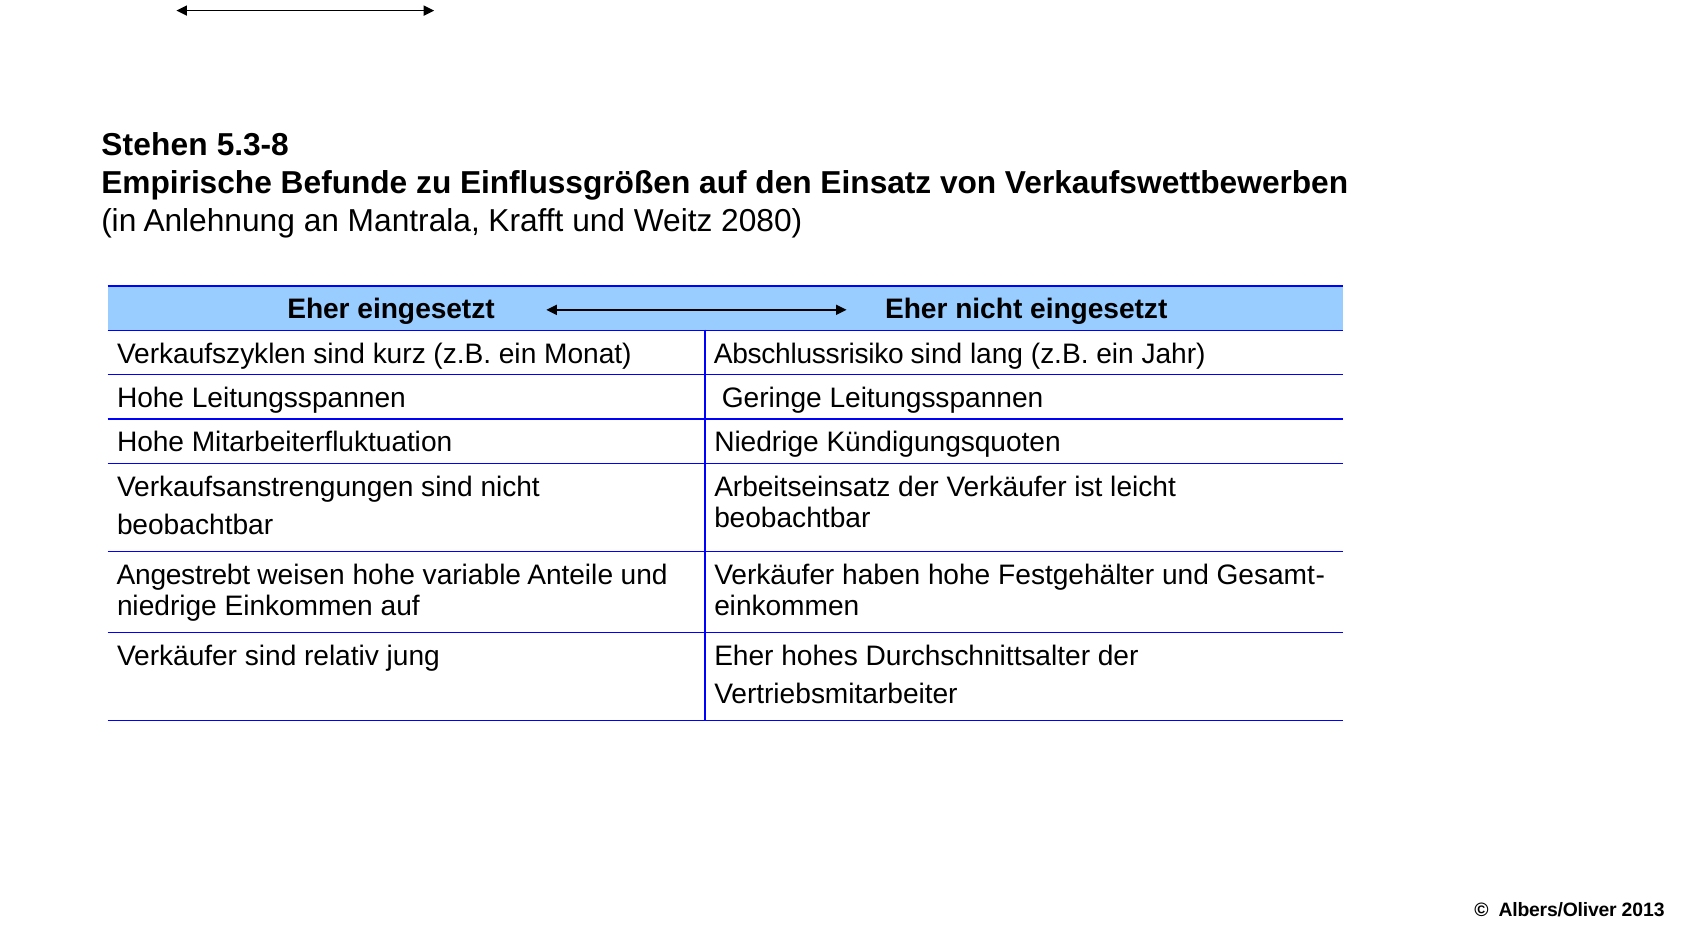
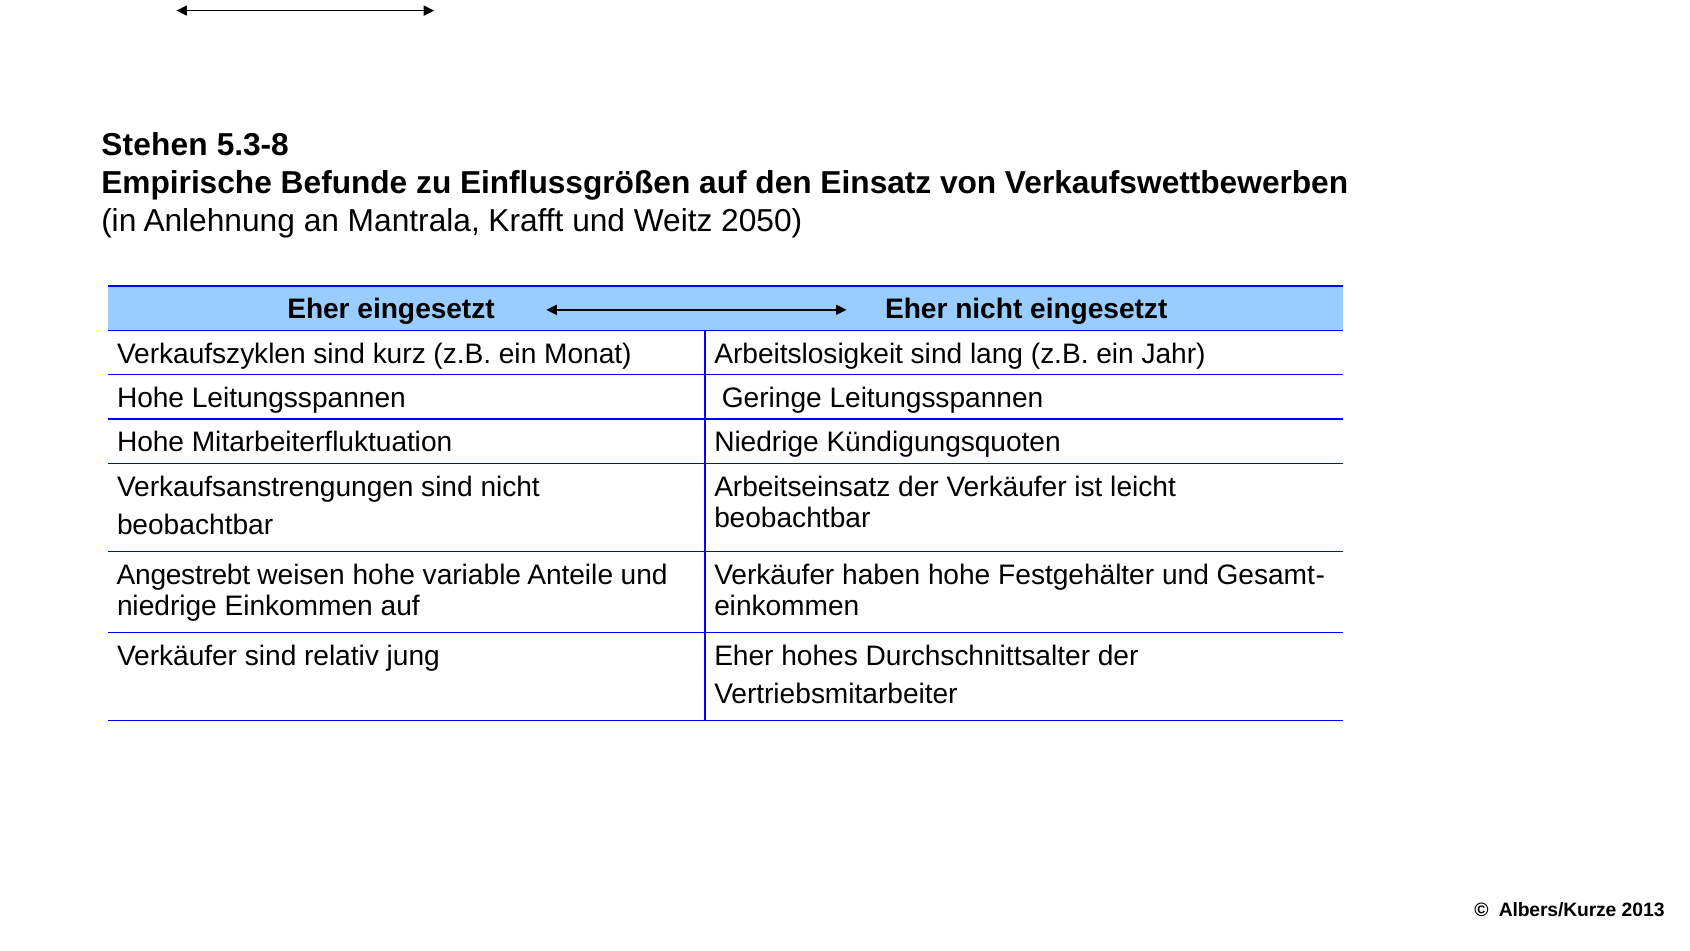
2080: 2080 -> 2050 (762, 221)
Abschlussrisiko: Abschlussrisiko -> Arbeitslosigkeit (809, 354)
Albers/Oliver: Albers/Oliver -> Albers/Kurze (1558, 910)
